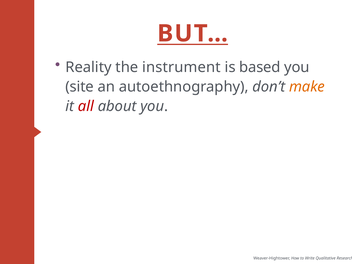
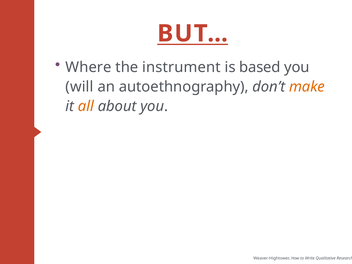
Reality: Reality -> Where (88, 67)
site: site -> will (79, 87)
all colour: red -> orange (86, 106)
